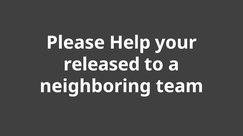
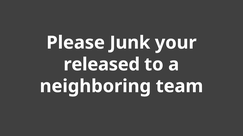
Help: Help -> Junk (130, 43)
